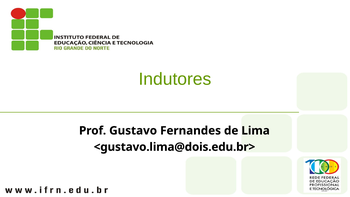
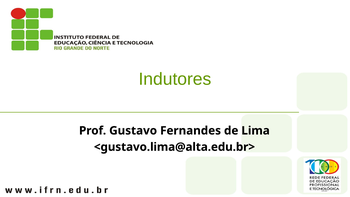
<gustavo.lima@dois.edu.br>: <gustavo.lima@dois.edu.br> -> <gustavo.lima@alta.edu.br> (174, 147)
